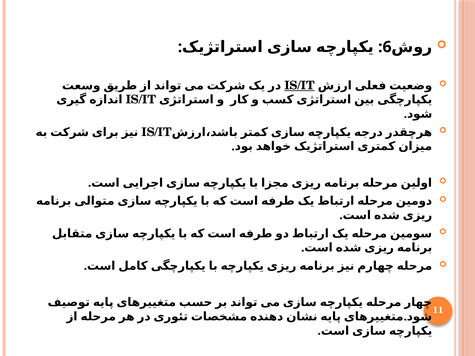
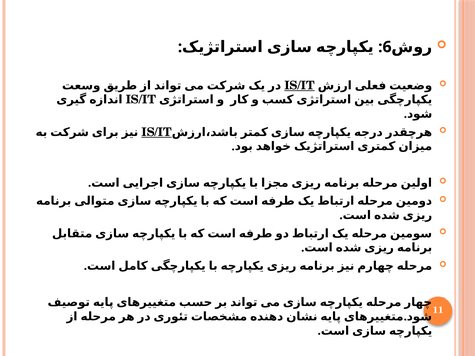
IS/IT underline: none -> present (157, 132)
